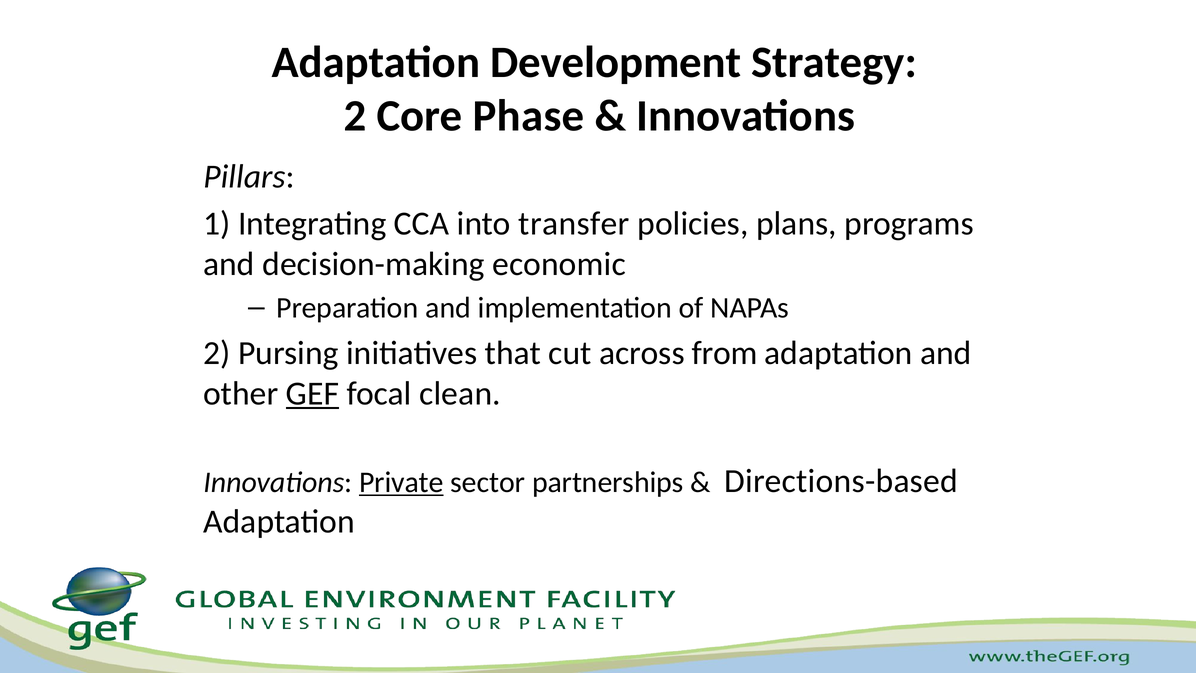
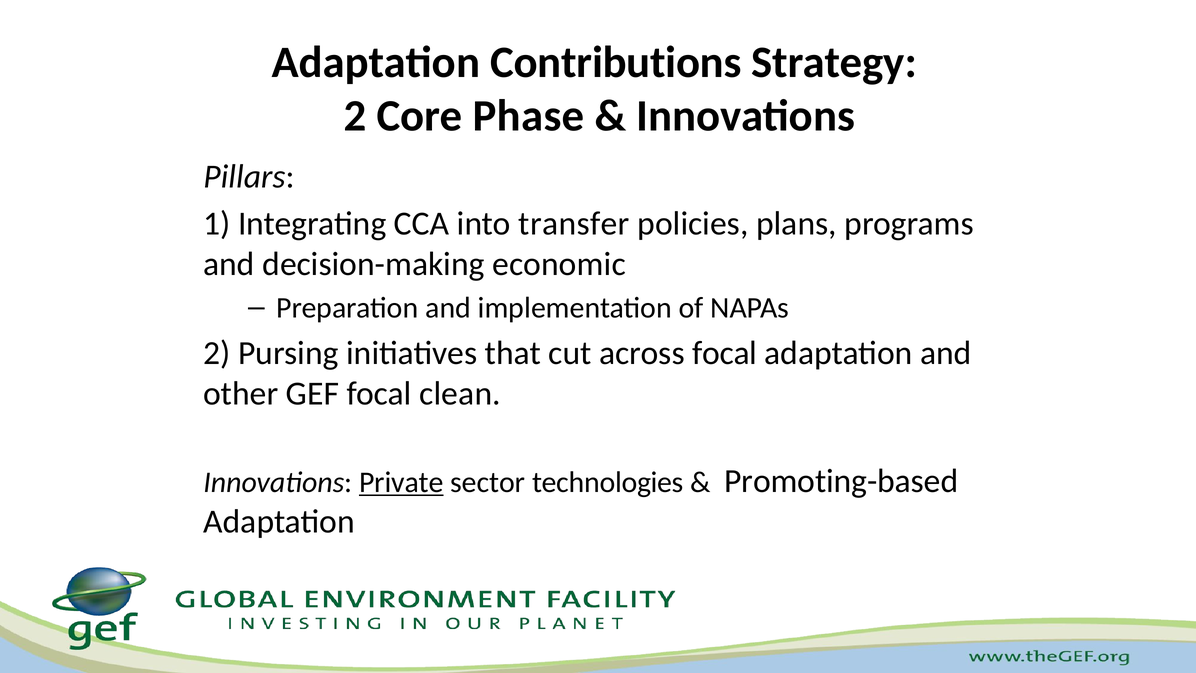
Development: Development -> Contributions (616, 62)
across from: from -> focal (725, 353)
GEF underline: present -> none (312, 393)
partnerships: partnerships -> technologies (608, 482)
Directions-based: Directions-based -> Promoting-based (841, 481)
